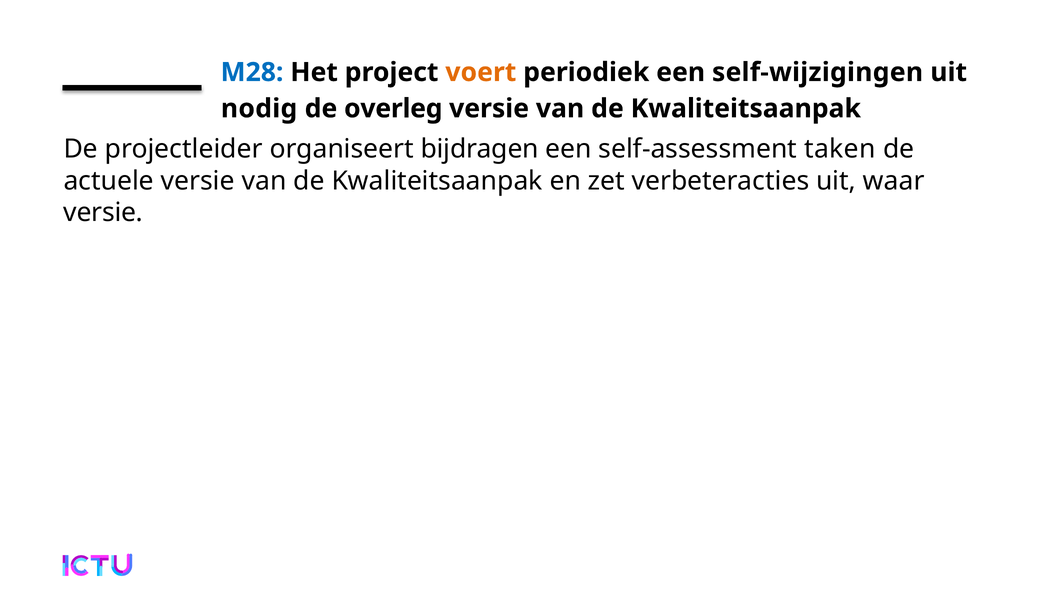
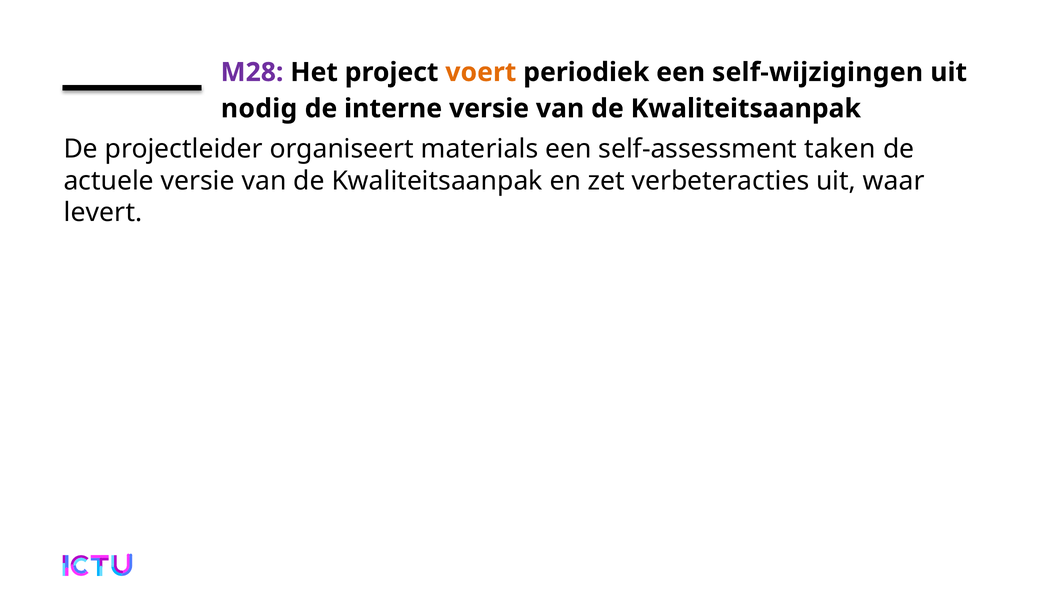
M28 colour: blue -> purple (252, 72)
overleg: overleg -> interne (393, 109)
bijdragen: bijdragen -> materials (480, 149)
versie: versie -> levert (103, 213)
